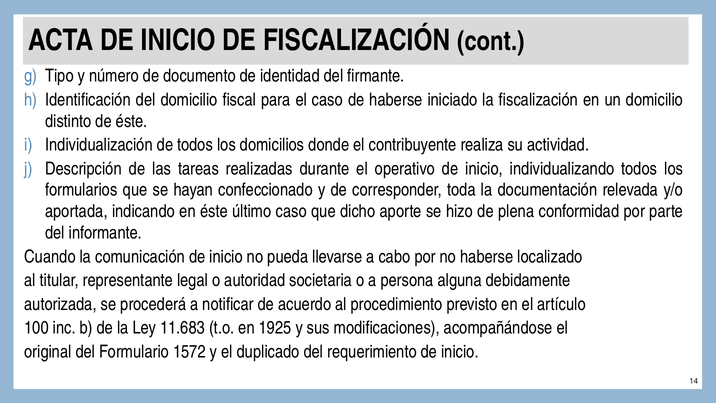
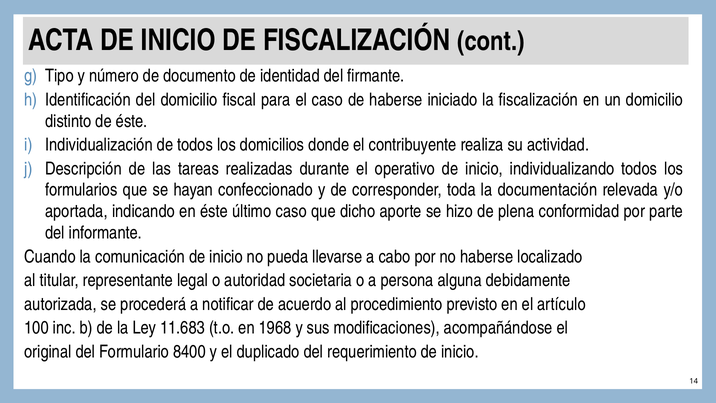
1925: 1925 -> 1968 (275, 328)
1572: 1572 -> 8400 (189, 352)
